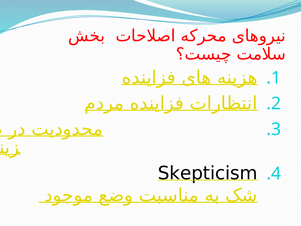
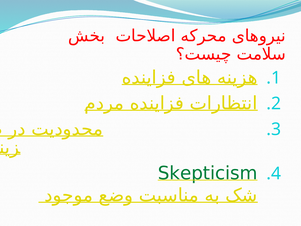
Skepticism colour: black -> green (208, 173)
